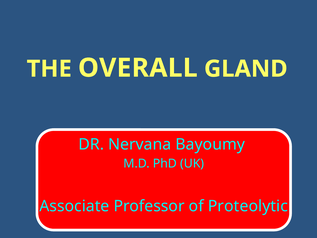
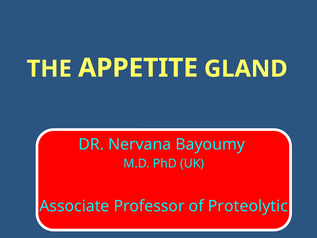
OVERALL: OVERALL -> APPETITE (138, 68)
